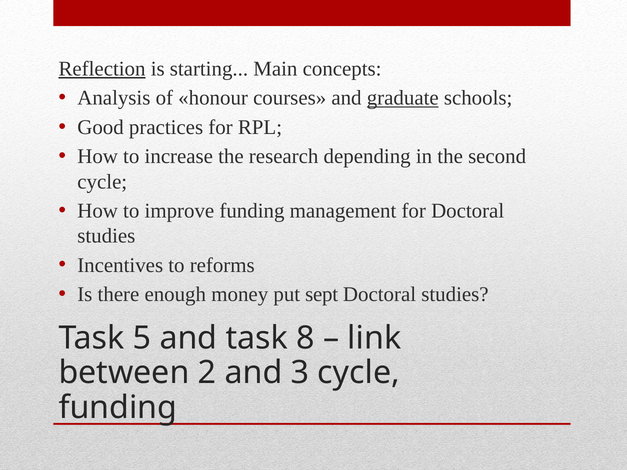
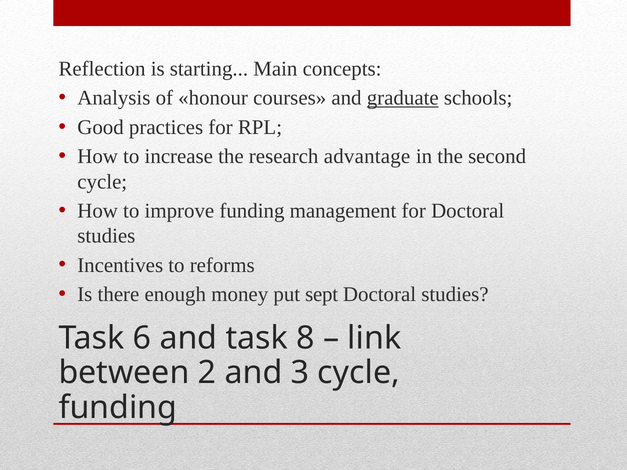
Reflection underline: present -> none (102, 69)
depending: depending -> advantage (367, 157)
5: 5 -> 6 (142, 338)
